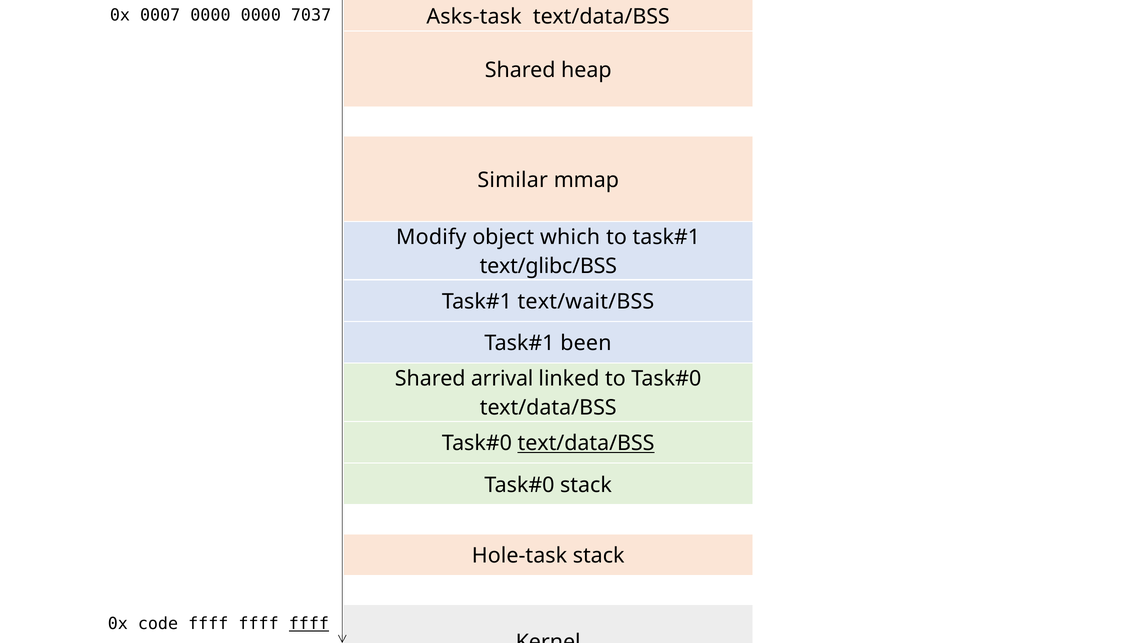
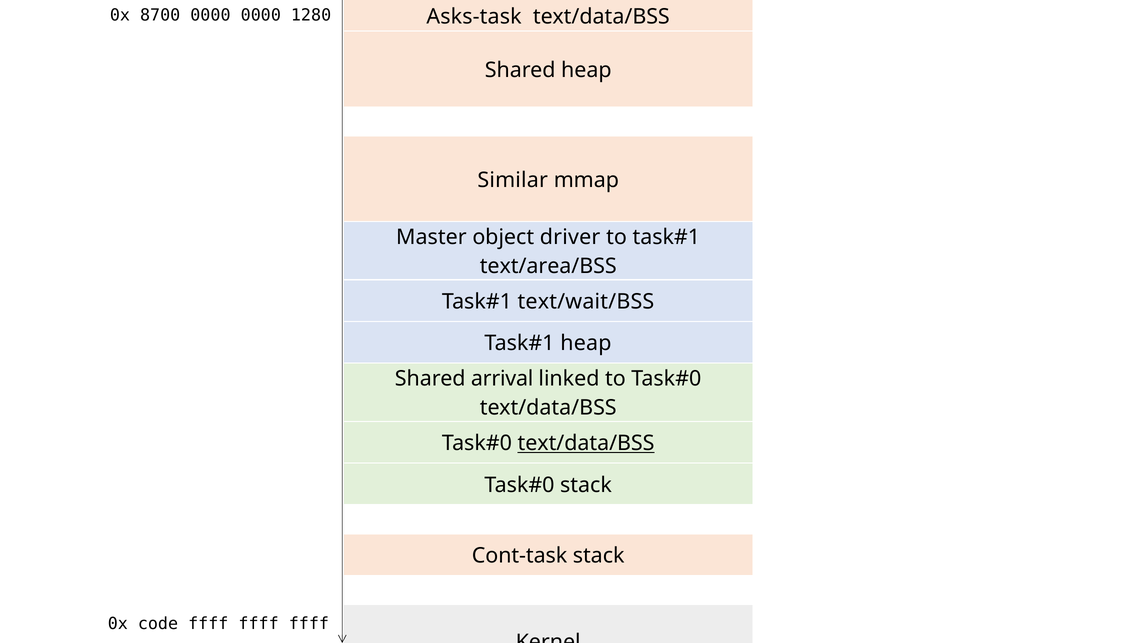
0007: 0007 -> 8700 (160, 15)
7037: 7037 -> 1280 (311, 15)
Modify: Modify -> Master (431, 237)
which: which -> driver (570, 237)
text/glibc/BSS: text/glibc/BSS -> text/area/BSS (548, 267)
been: been -> heap (586, 344)
Hole-task: Hole-task -> Cont-task (520, 556)
ffff underline: present -> none (309, 624)
